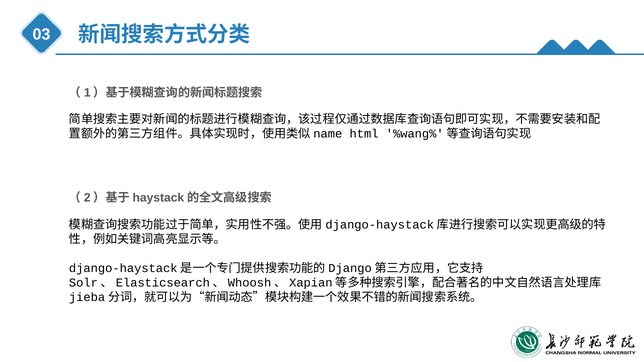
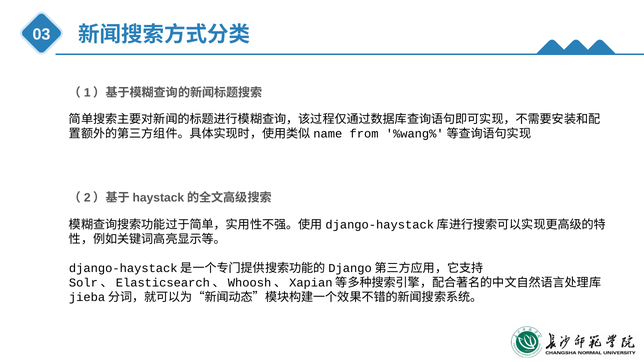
html: html -> from (364, 134)
